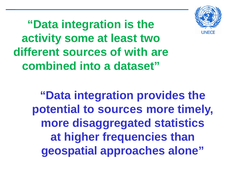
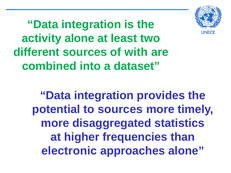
activity some: some -> alone (79, 38)
geospatial: geospatial -> electronic (69, 151)
